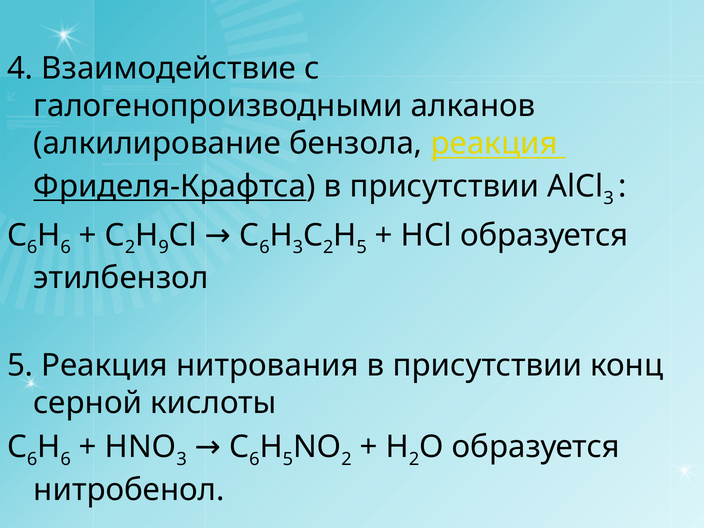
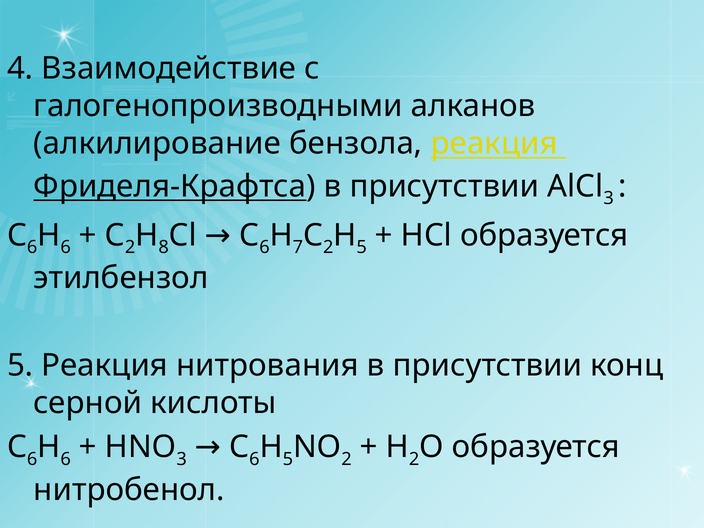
3: 3 -> 7 (298, 247)
9: 9 -> 8 (164, 247)
